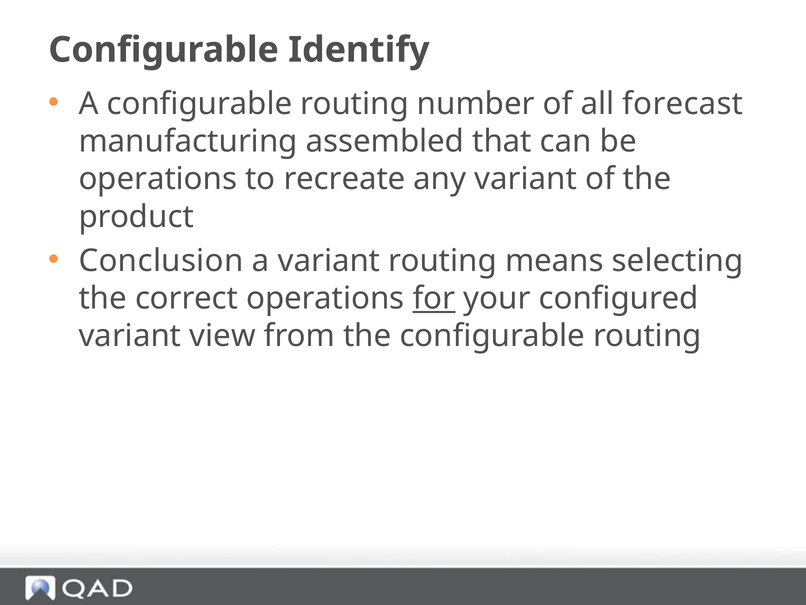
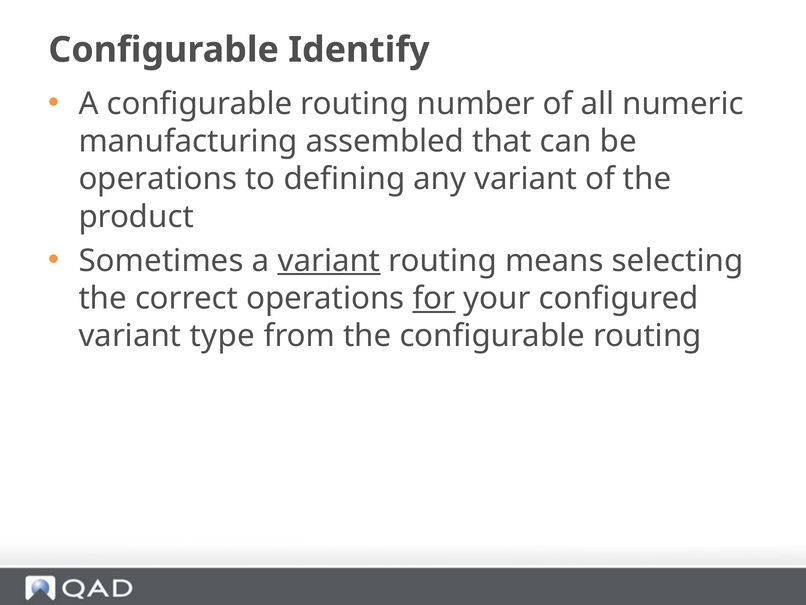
forecast: forecast -> numeric (683, 104)
recreate: recreate -> defining (344, 179)
Conclusion: Conclusion -> Sometimes (161, 260)
variant underline: none -> present (329, 260)
view: view -> type (222, 336)
